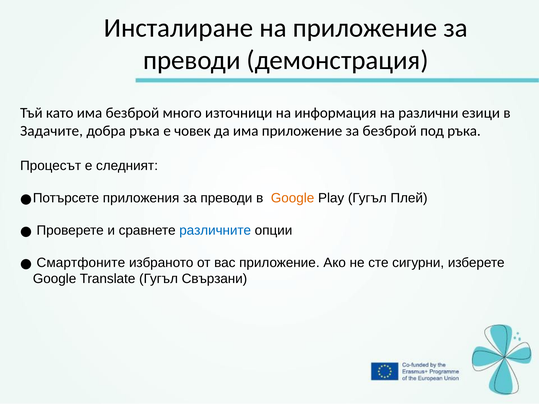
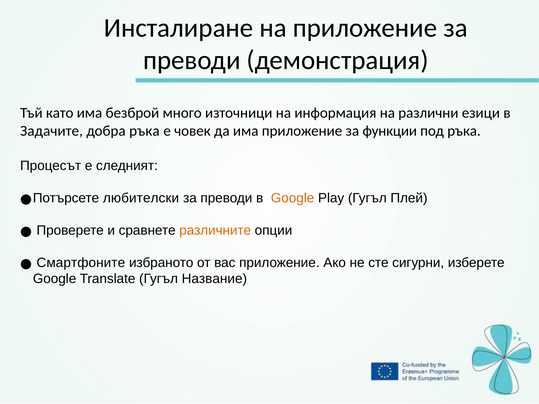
за безброй: безброй -> функции (390, 131)
приложения: приложения -> любителски (141, 198)
различните colour: blue -> orange (215, 231)
Свързани: Свързани -> Название (214, 279)
